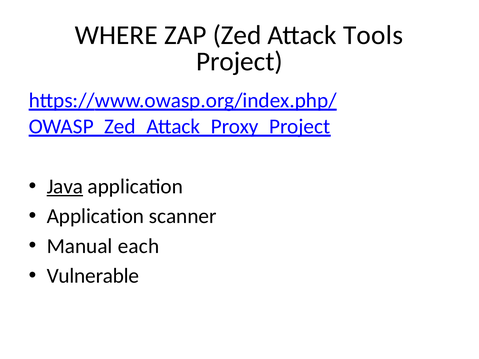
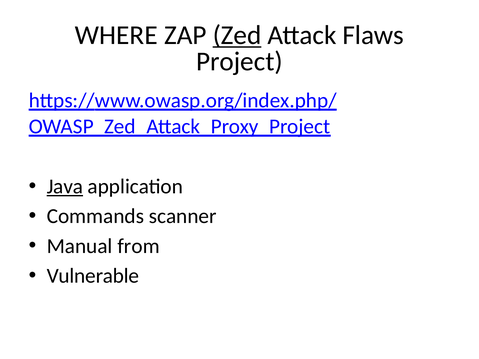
Zed underline: none -> present (237, 35)
Tools: Tools -> Flaws (373, 35)
Application: Application -> Commands (95, 216)
each: each -> from (139, 246)
